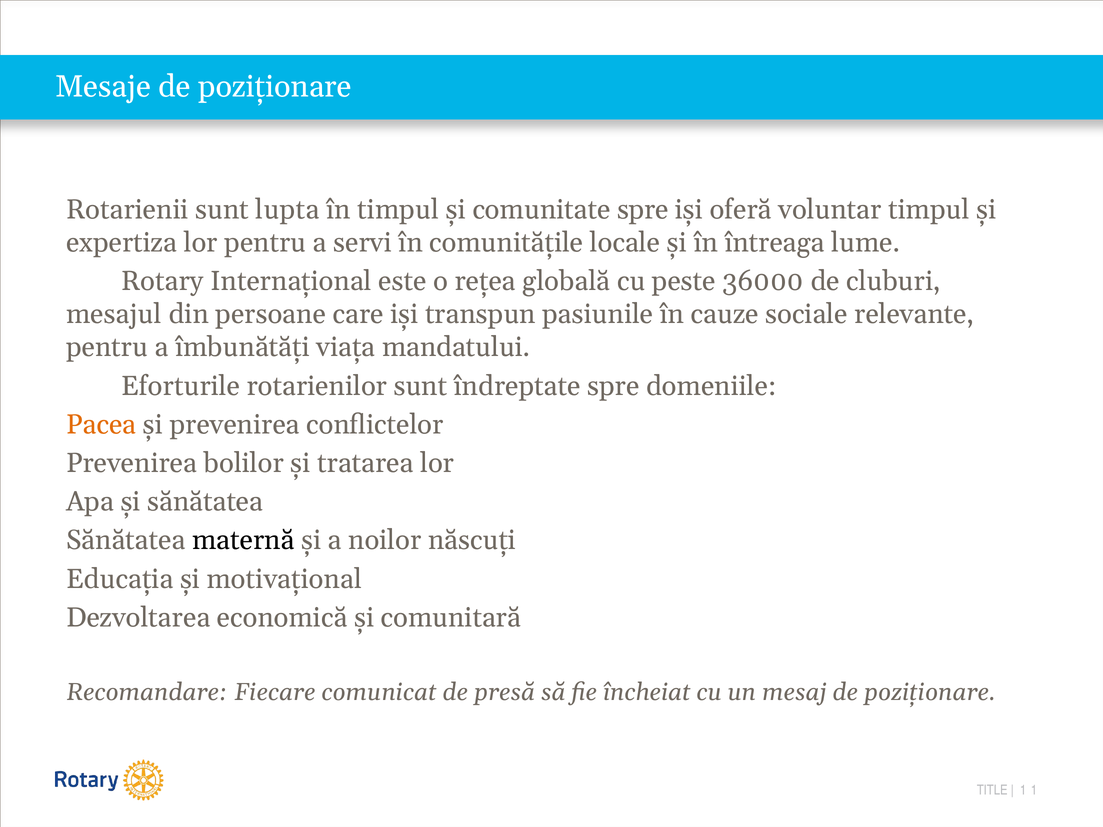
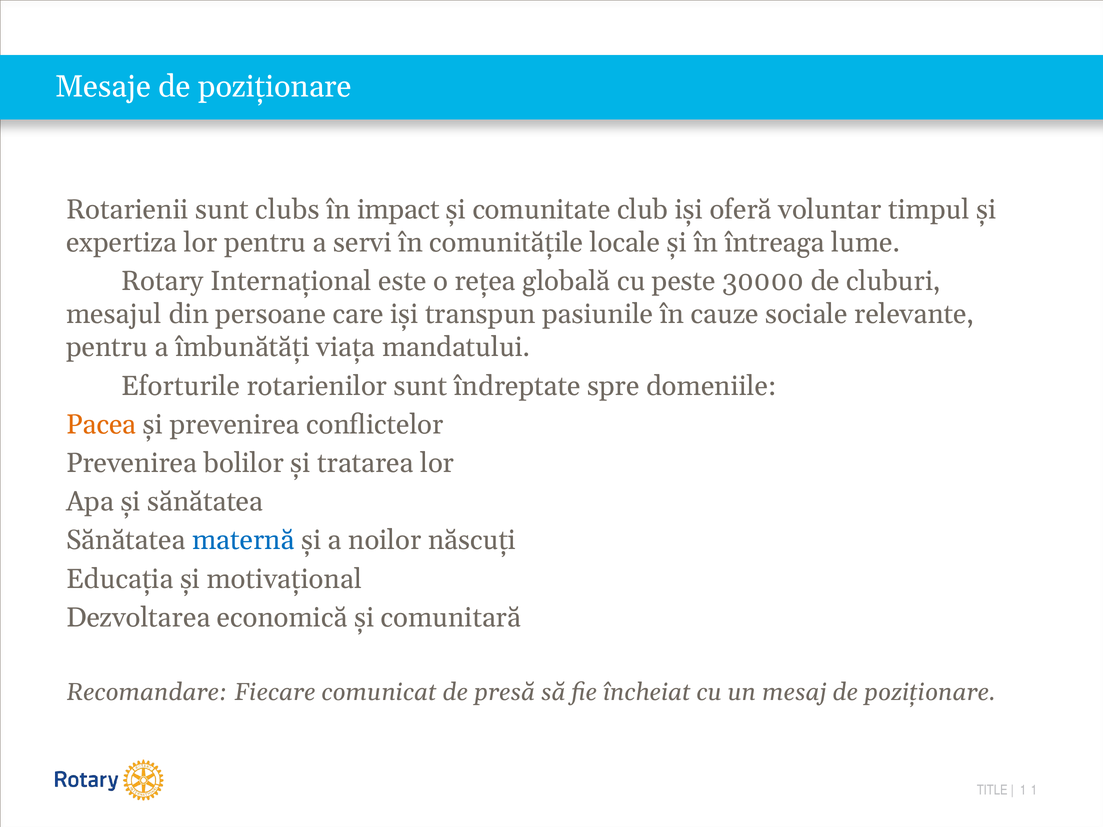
lupta: lupta -> clubs (287, 210)
în timpul: timpul -> impact (398, 210)
comunitate spre: spre -> club (643, 210)
36000: 36000 -> 30000 (763, 281)
maternă colour: black -> blue (243, 540)
